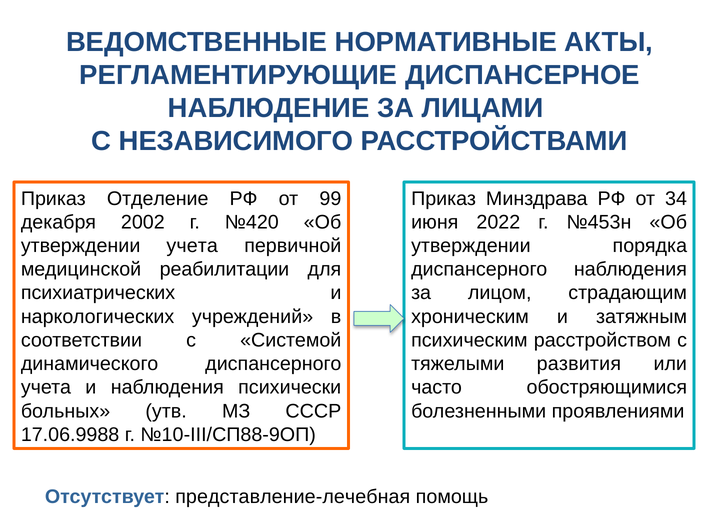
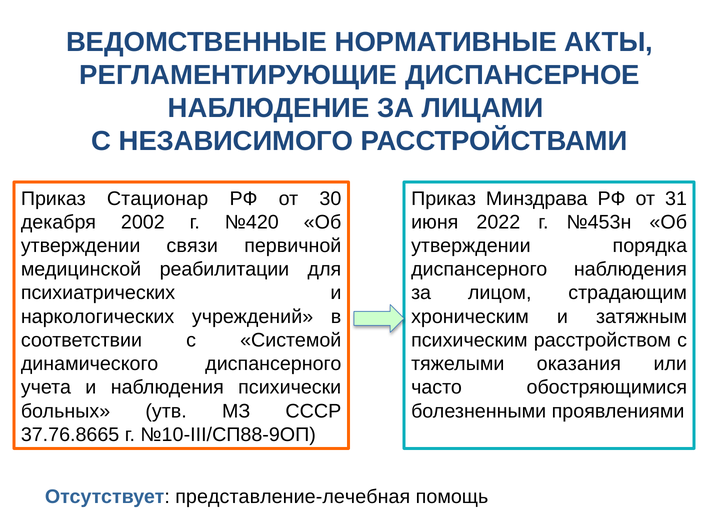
Отделение: Отделение -> Стационар (158, 199)
99: 99 -> 30 (330, 199)
34: 34 -> 31 (676, 199)
утверждении учета: учета -> связи (192, 246)
развития: развития -> оказания (579, 364)
17.06.9988: 17.06.9988 -> 37.76.8665 (70, 435)
